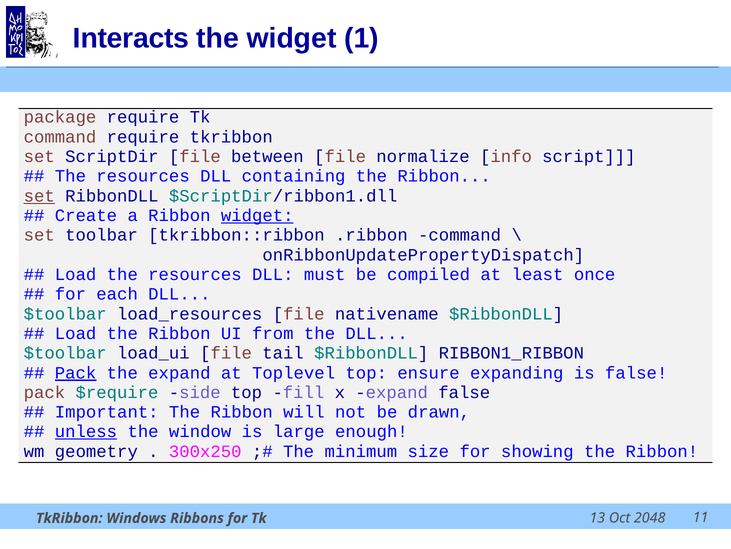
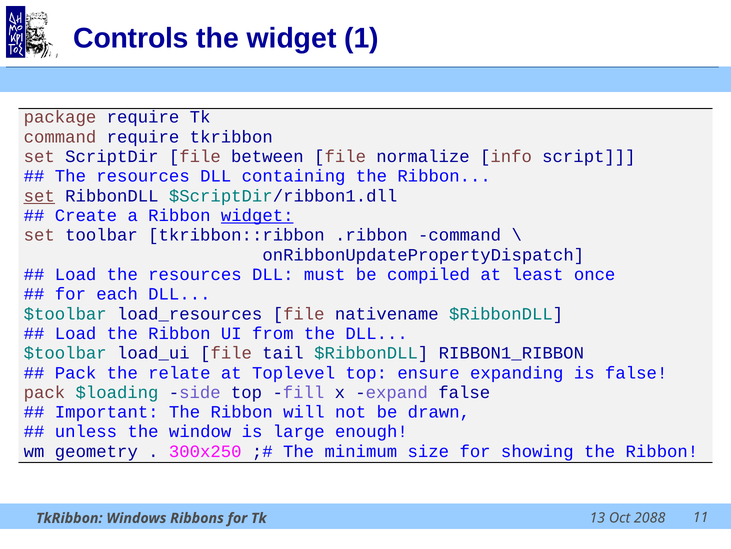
Interacts: Interacts -> Controls (131, 39)
Pack underline: present -> none (76, 372)
the expand: expand -> relate (179, 372)
$require: $require -> $loading (117, 392)
unless underline: present -> none (86, 431)
2048: 2048 -> 2088 (650, 518)
